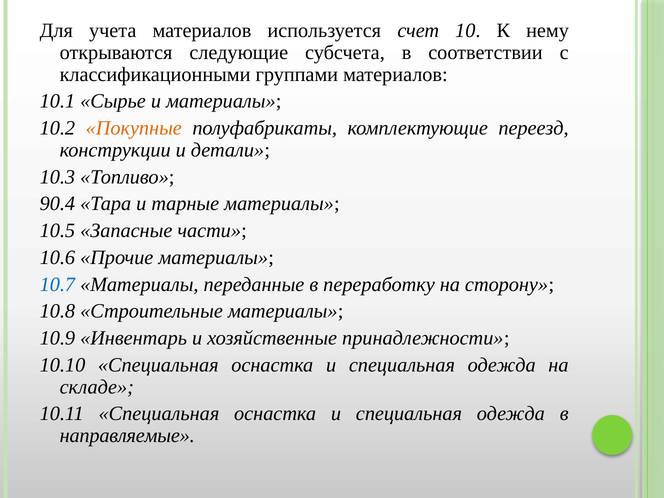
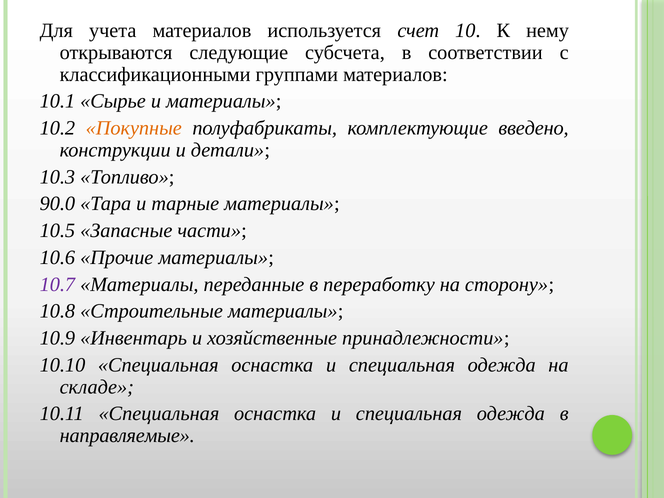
переезд: переезд -> введено (534, 128)
90.4: 90.4 -> 90.0 (57, 204)
10.7 colour: blue -> purple (57, 284)
